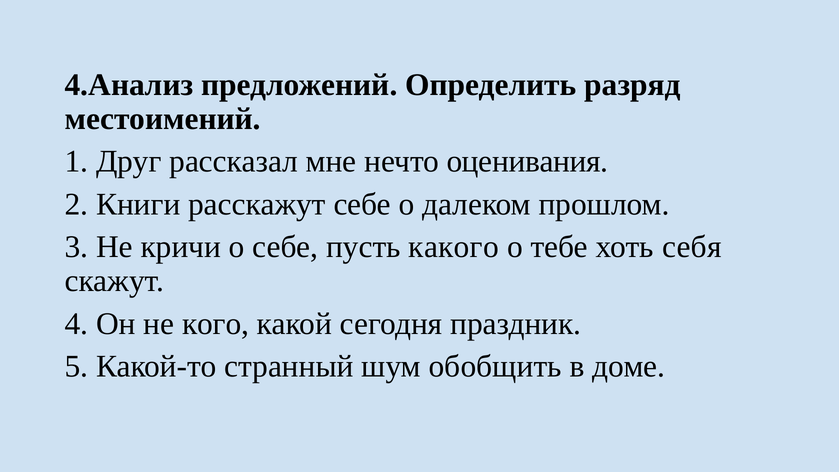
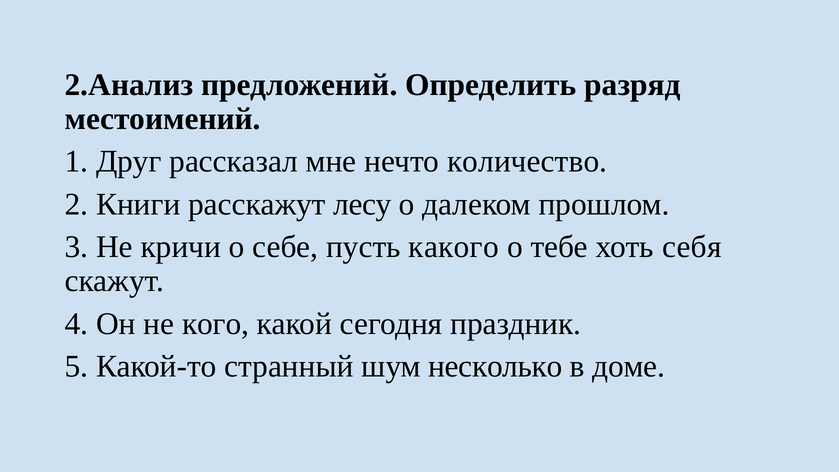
4.Анализ: 4.Анализ -> 2.Анализ (129, 85)
оценивания: оценивания -> количество (527, 162)
расскажут себе: себе -> лесу (362, 204)
обобщить: обобщить -> несколько (495, 366)
